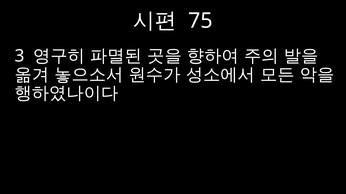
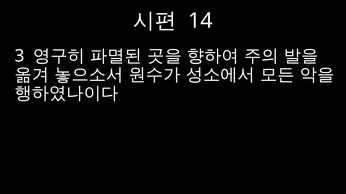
75: 75 -> 14 (200, 21)
